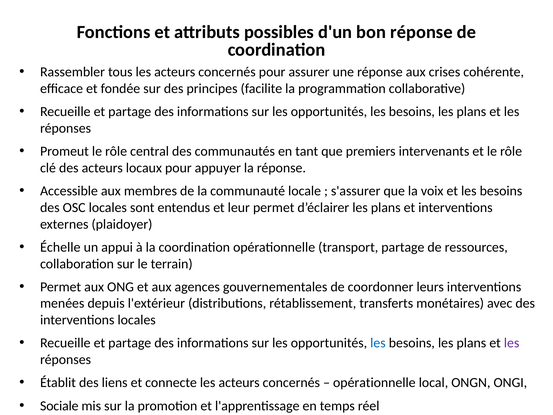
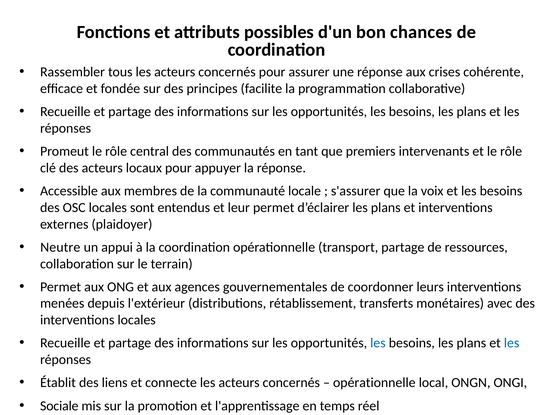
bon réponse: réponse -> chances (421, 32)
Échelle: Échelle -> Neutre (60, 247)
les colour: purple -> blue (512, 343)
